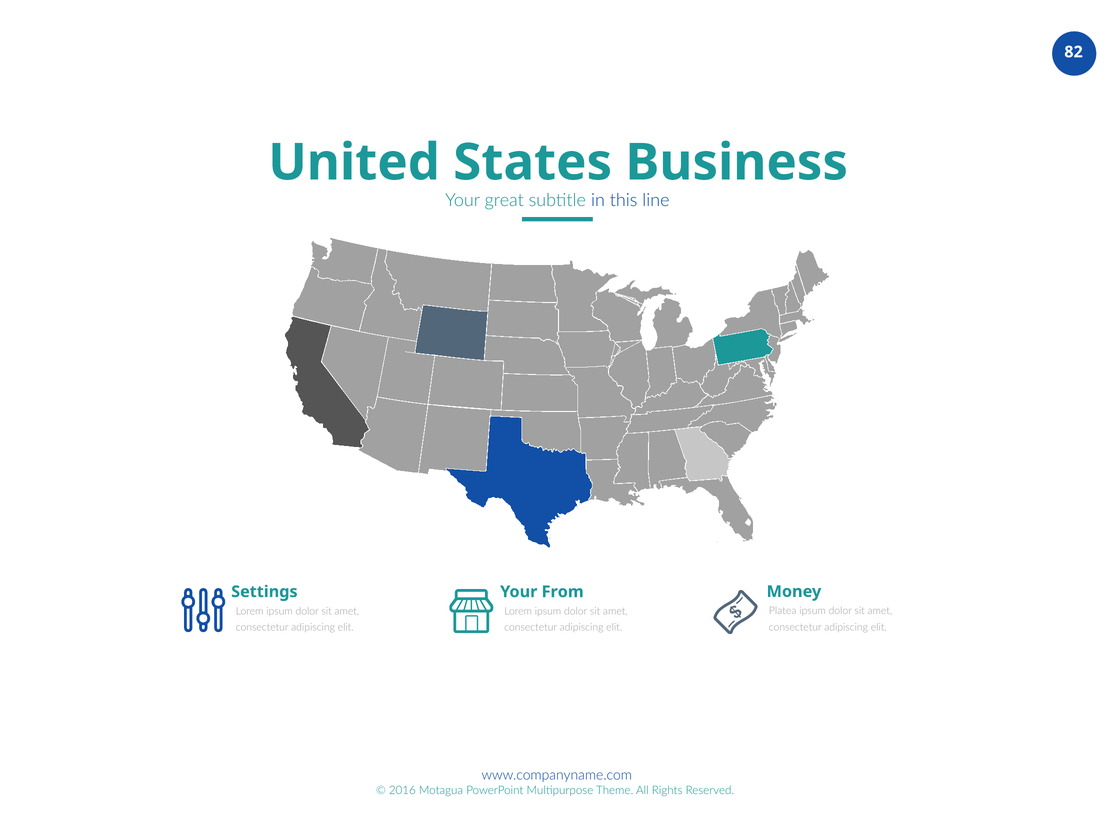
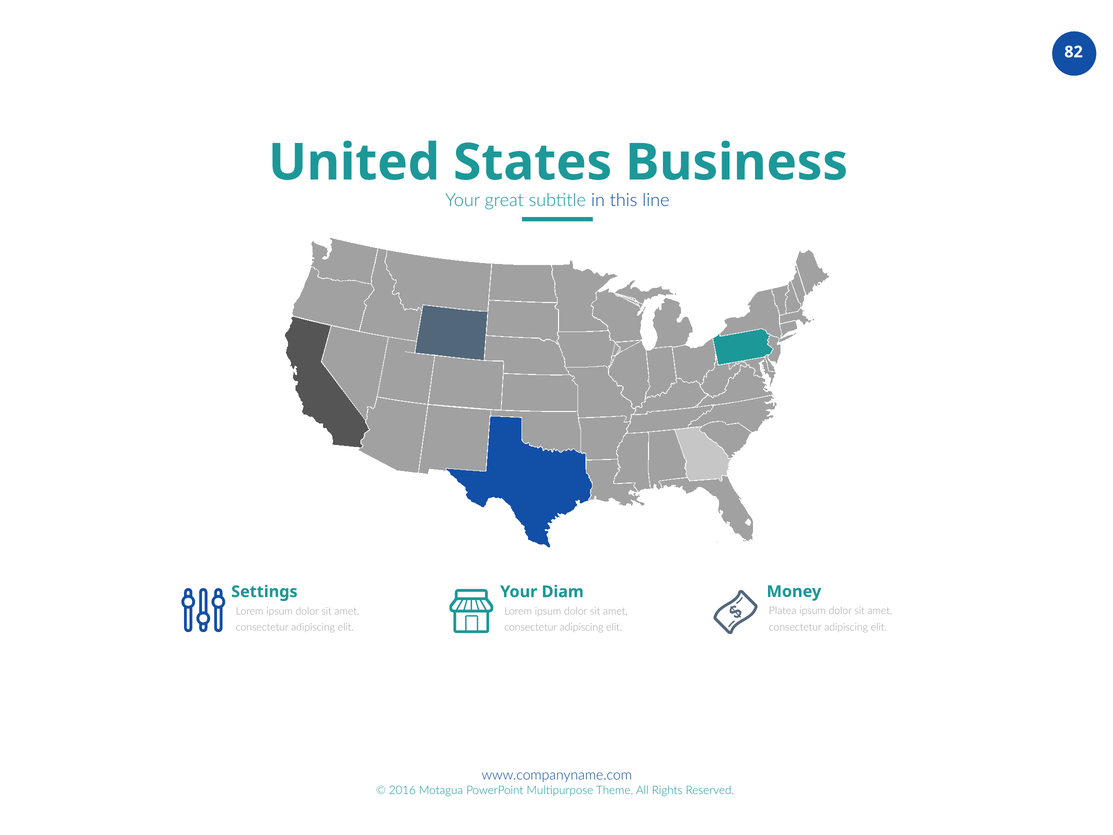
From: From -> Diam (563, 592)
